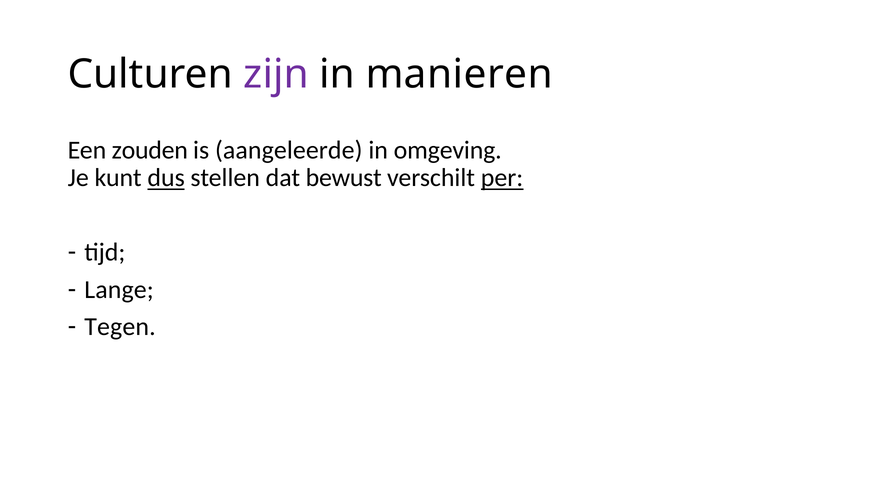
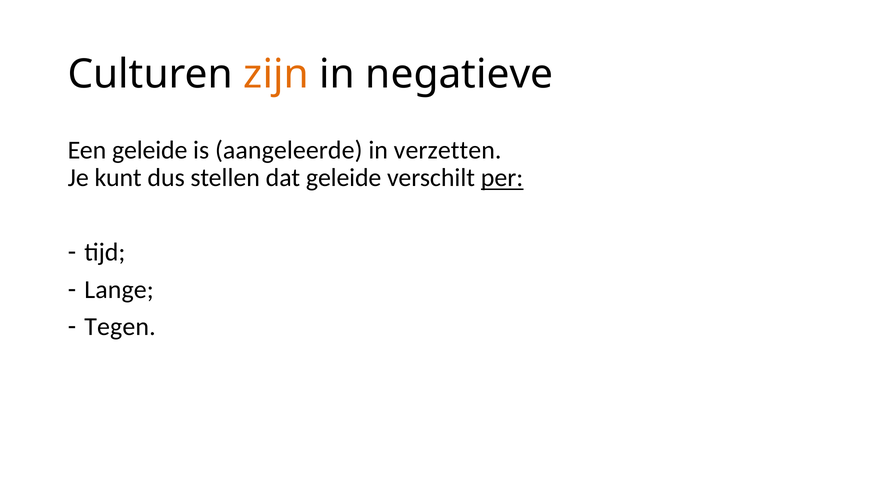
zijn colour: purple -> orange (276, 75)
manieren: manieren -> negatieve (459, 75)
Een zouden: zouden -> geleide (150, 150)
omgeving: omgeving -> verzetten (448, 150)
dus underline: present -> none (166, 178)
dat bewust: bewust -> geleide (344, 178)
